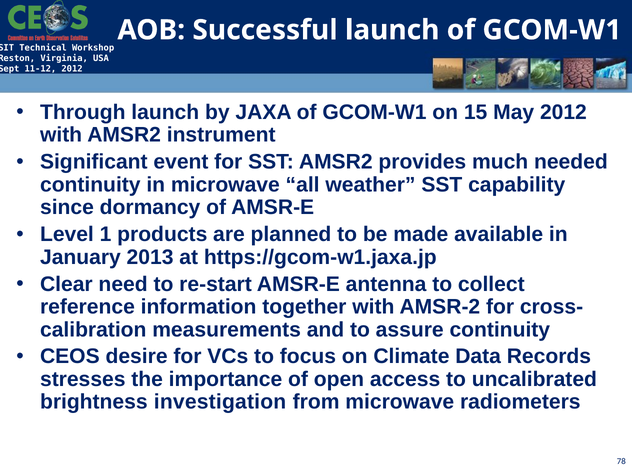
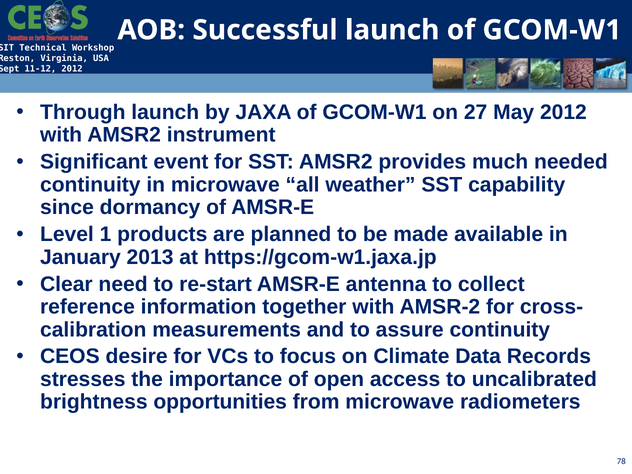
15: 15 -> 27 (476, 112)
investigation: investigation -> opportunities (220, 402)
